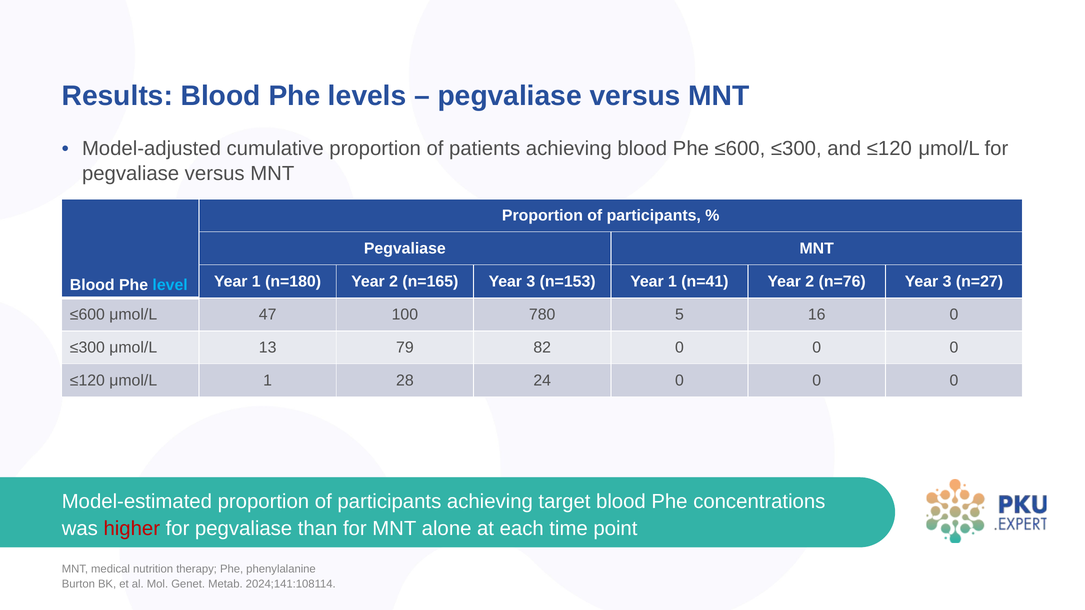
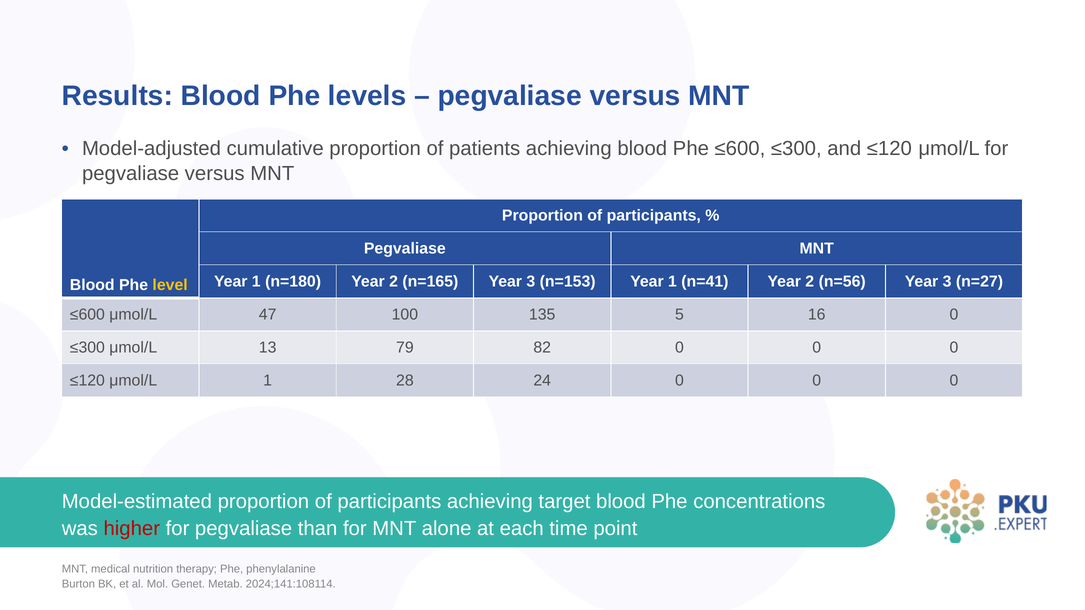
n=76: n=76 -> n=56 (842, 282)
level colour: light blue -> yellow (170, 285)
780: 780 -> 135 (542, 315)
